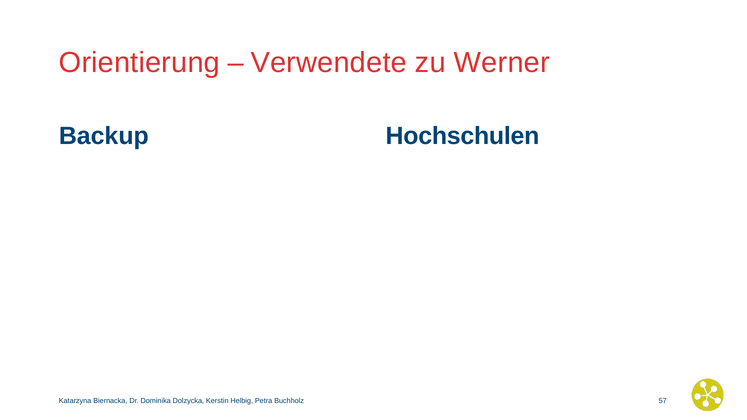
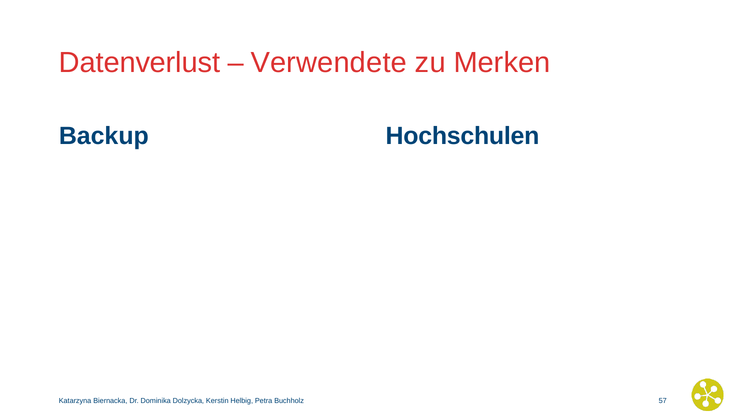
Orientierung: Orientierung -> Datenverlust (140, 63)
Werner: Werner -> Merken (502, 63)
